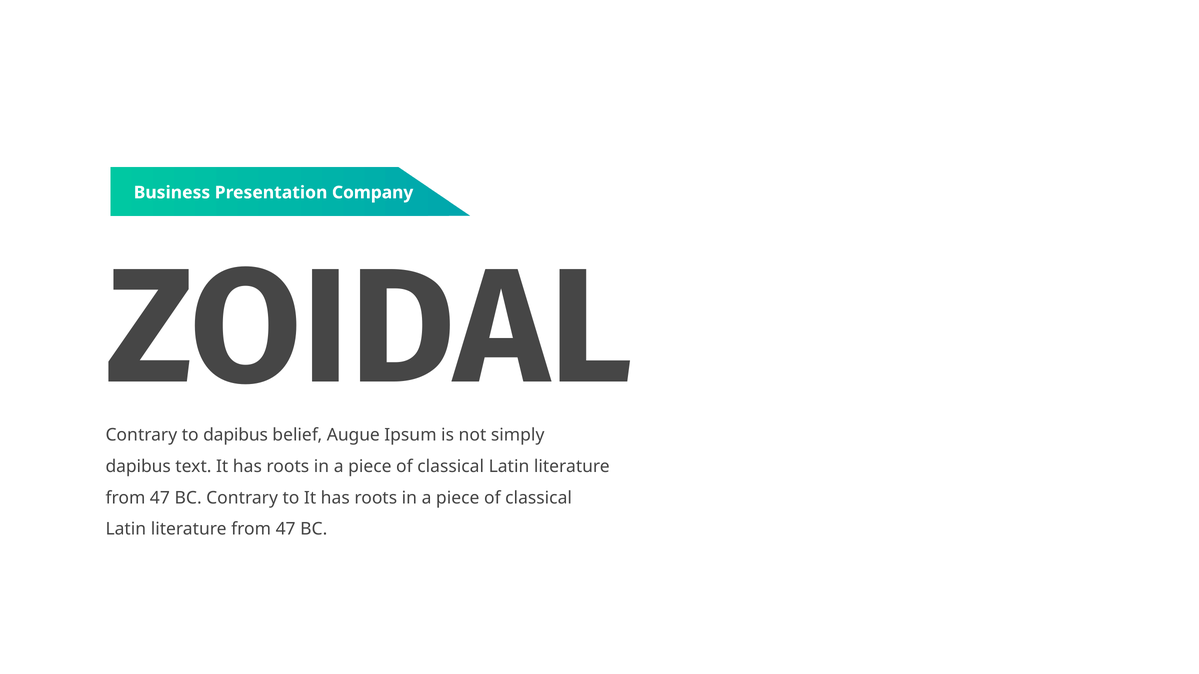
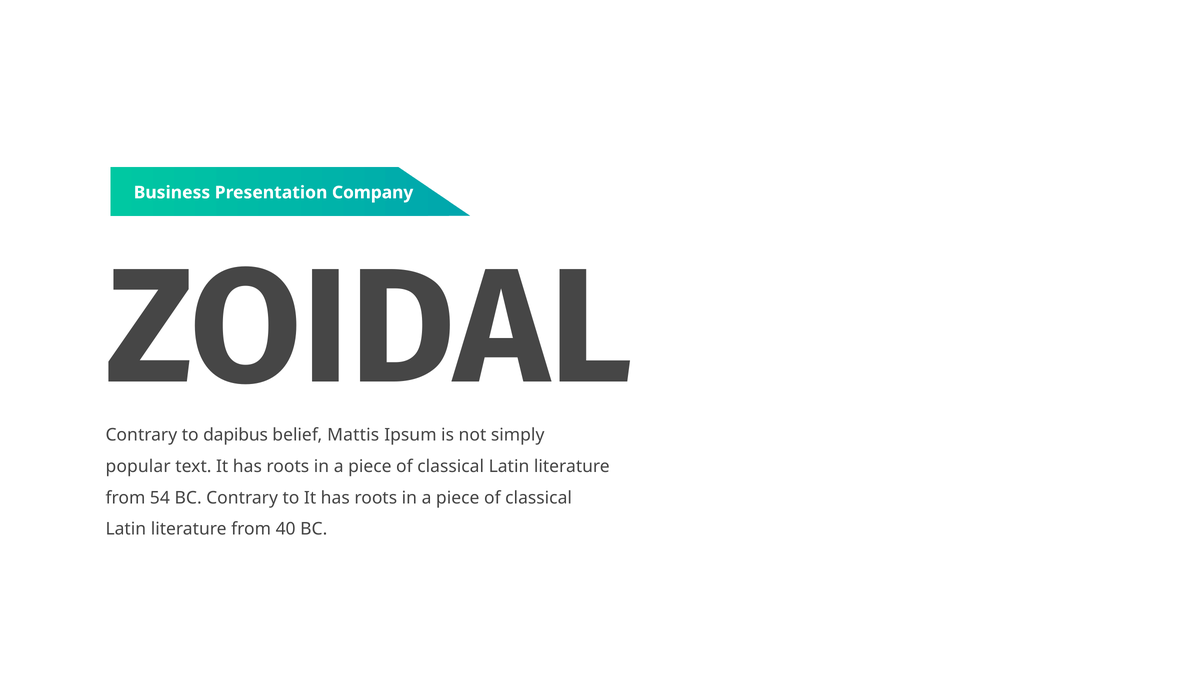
Augue: Augue -> Mattis (353, 435)
dapibus: dapibus -> popular (138, 467)
47: 47 -> 54 (160, 498)
47: 47 -> 40 (286, 530)
